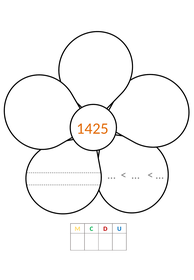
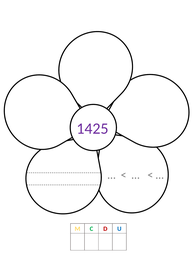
1425 colour: orange -> purple (92, 129)
